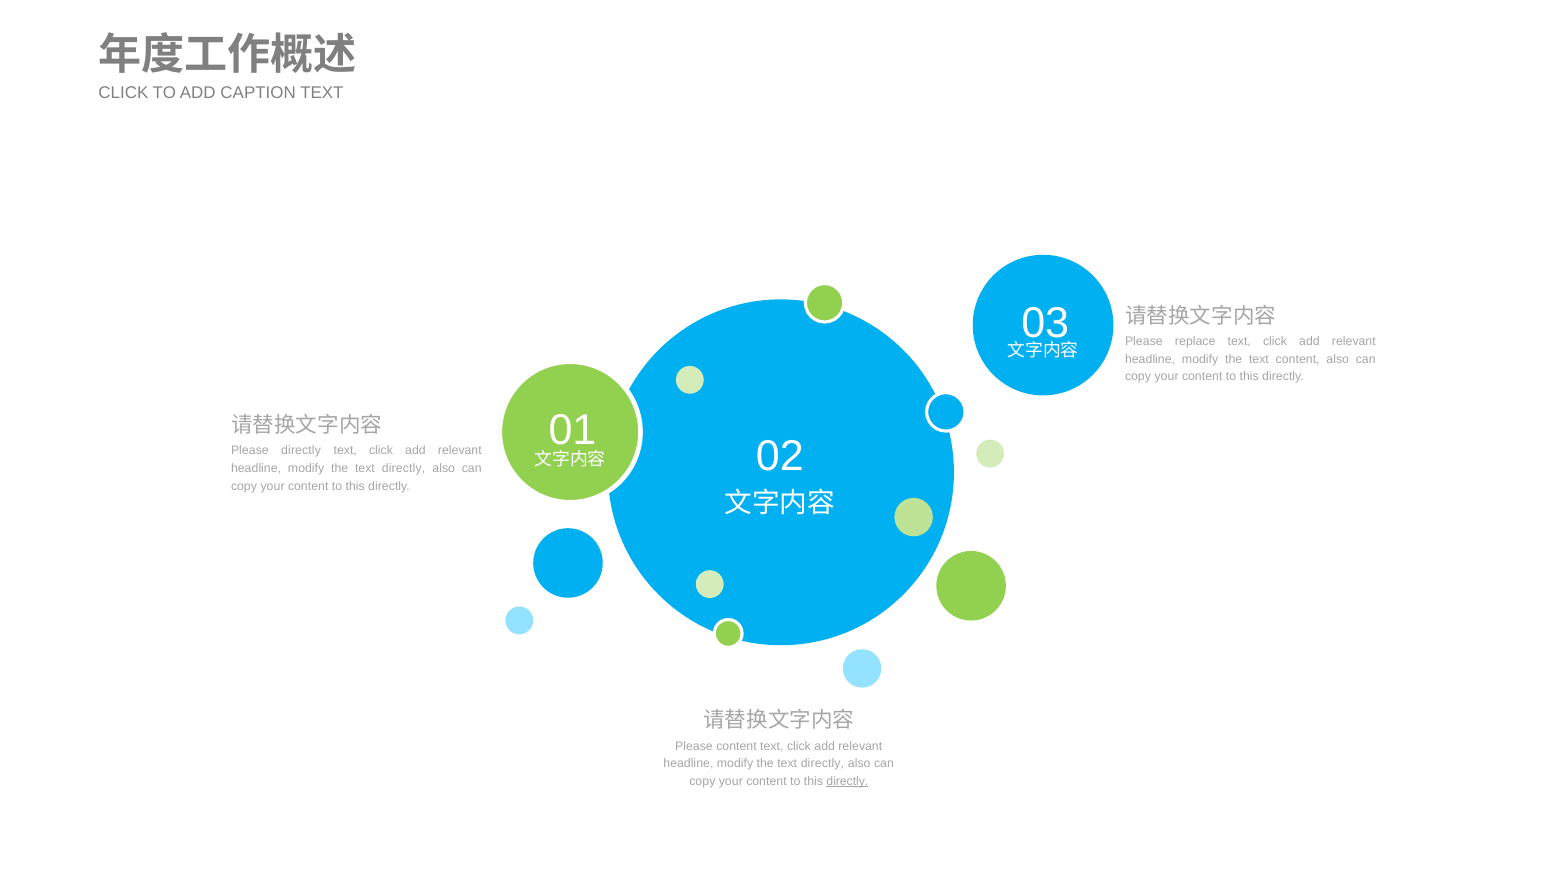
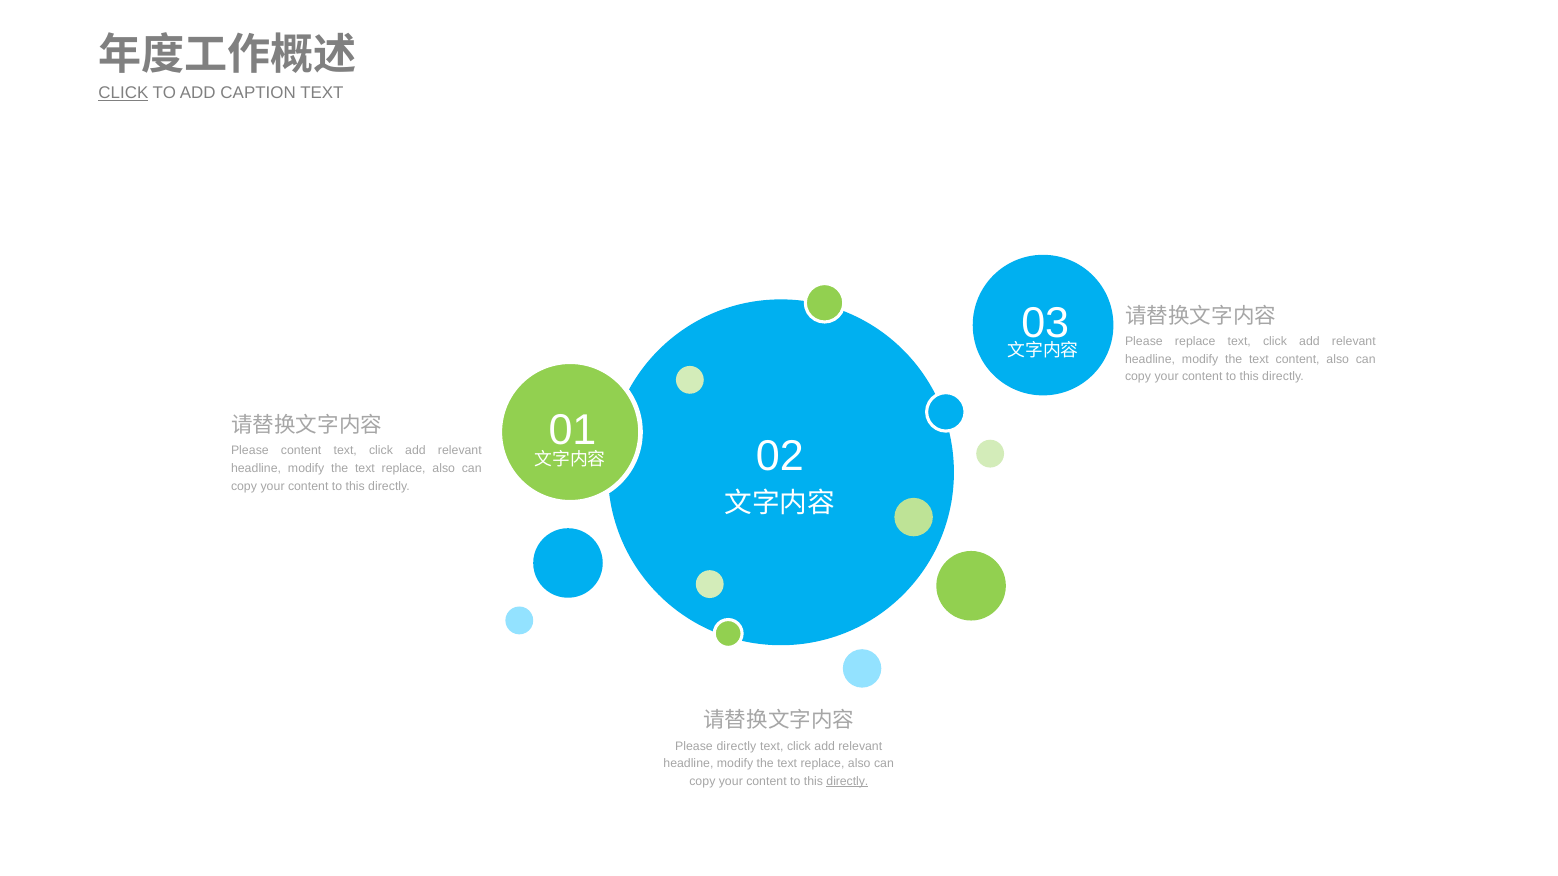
CLICK underline: none -> present (123, 93)
Please directly: directly -> content (301, 451)
directly: directly -> replace (404, 469)
Please content: content -> directly (736, 746)
directly: directly -> replace (822, 764)
